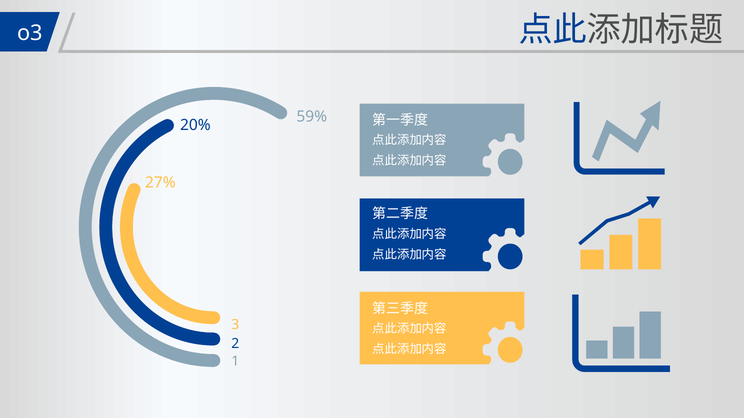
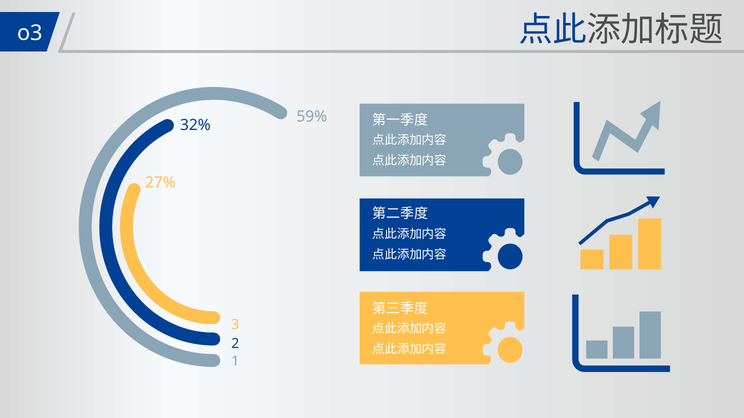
20%: 20% -> 32% (195, 126)
